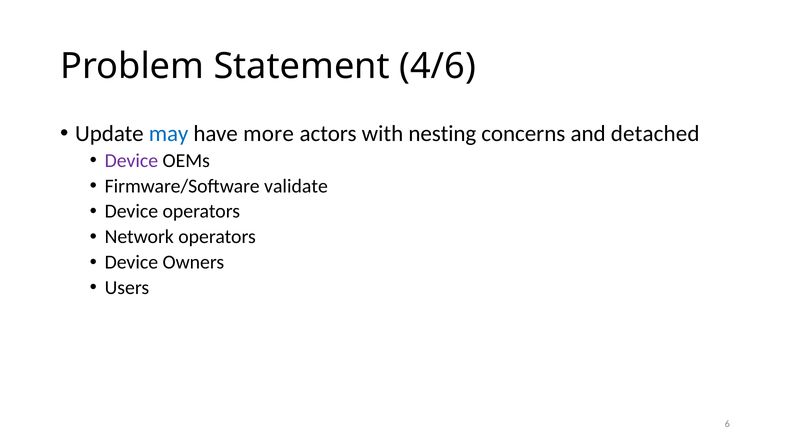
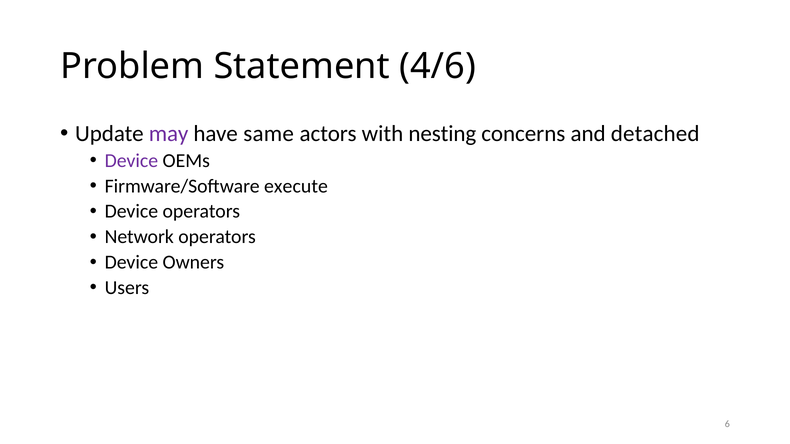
may colour: blue -> purple (169, 134)
more: more -> same (269, 134)
validate: validate -> execute (296, 186)
